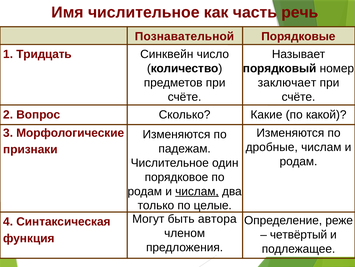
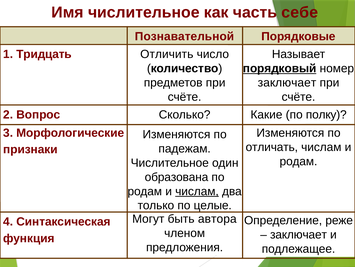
речь: речь -> себе (300, 12)
Синквейн: Синквейн -> Отличить (167, 54)
порядковый underline: none -> present (280, 68)
какой: какой -> полку (326, 114)
дробные: дробные -> отличать (272, 147)
порядковое: порядковое -> образована (176, 177)
четвёртый: четвёртый -> заключает (299, 234)
